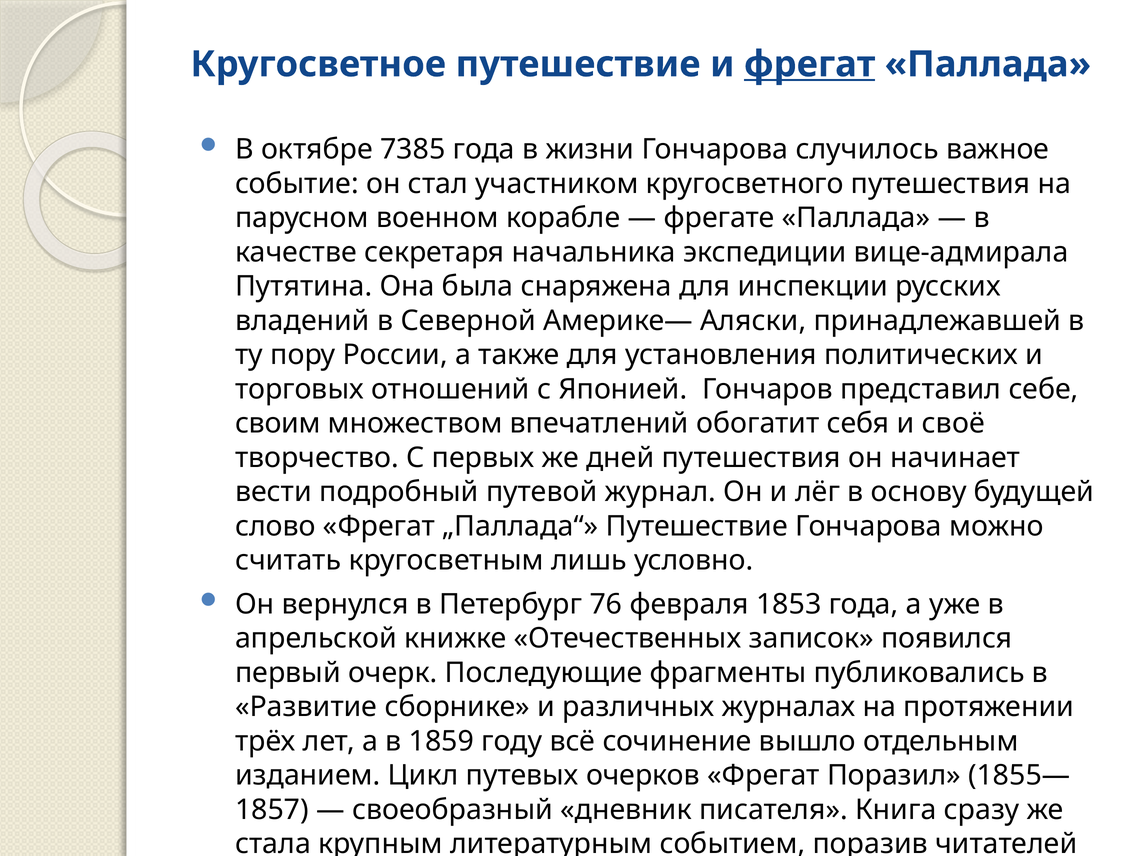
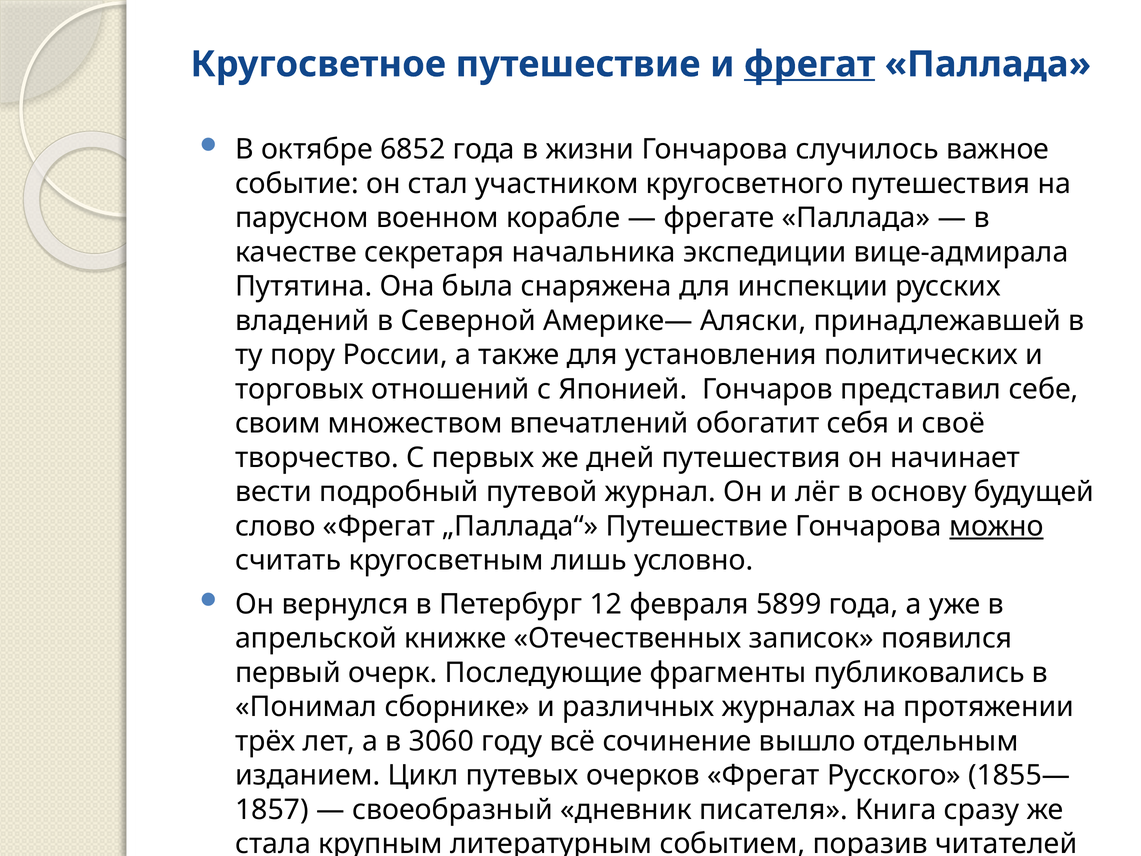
7385: 7385 -> 6852 (413, 150)
можно underline: none -> present (996, 526)
76: 76 -> 12 (606, 604)
1853: 1853 -> 5899 (789, 604)
Развитие: Развитие -> Понимал (306, 707)
1859: 1859 -> 3060 (441, 741)
Поразил: Поразил -> Русского (894, 775)
